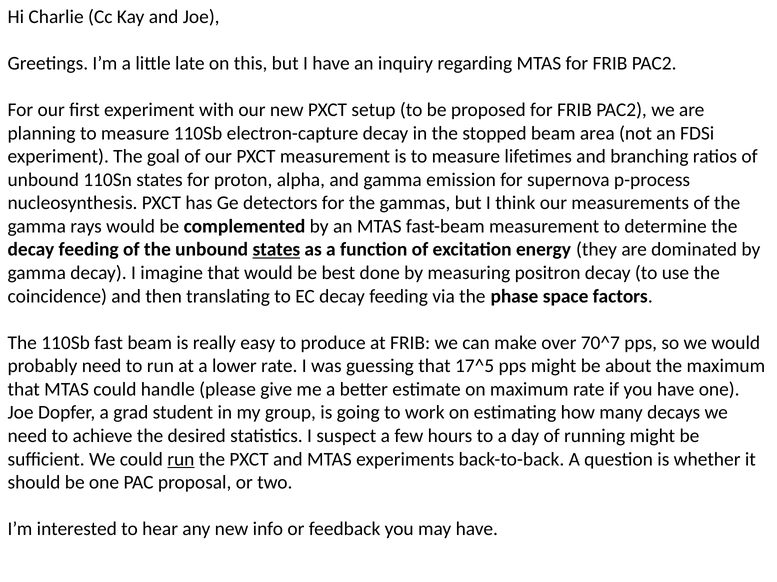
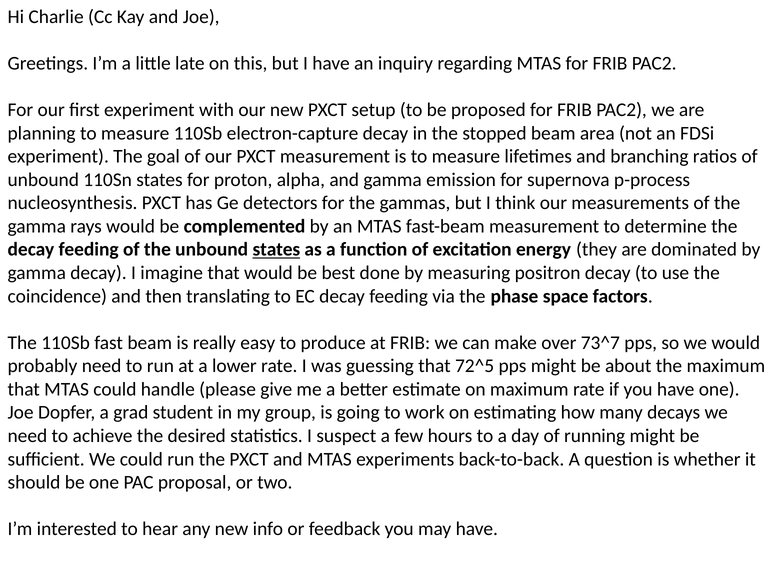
70^7: 70^7 -> 73^7 (600, 343)
17^5: 17^5 -> 72^5 (475, 366)
run underline: present -> none (181, 460)
